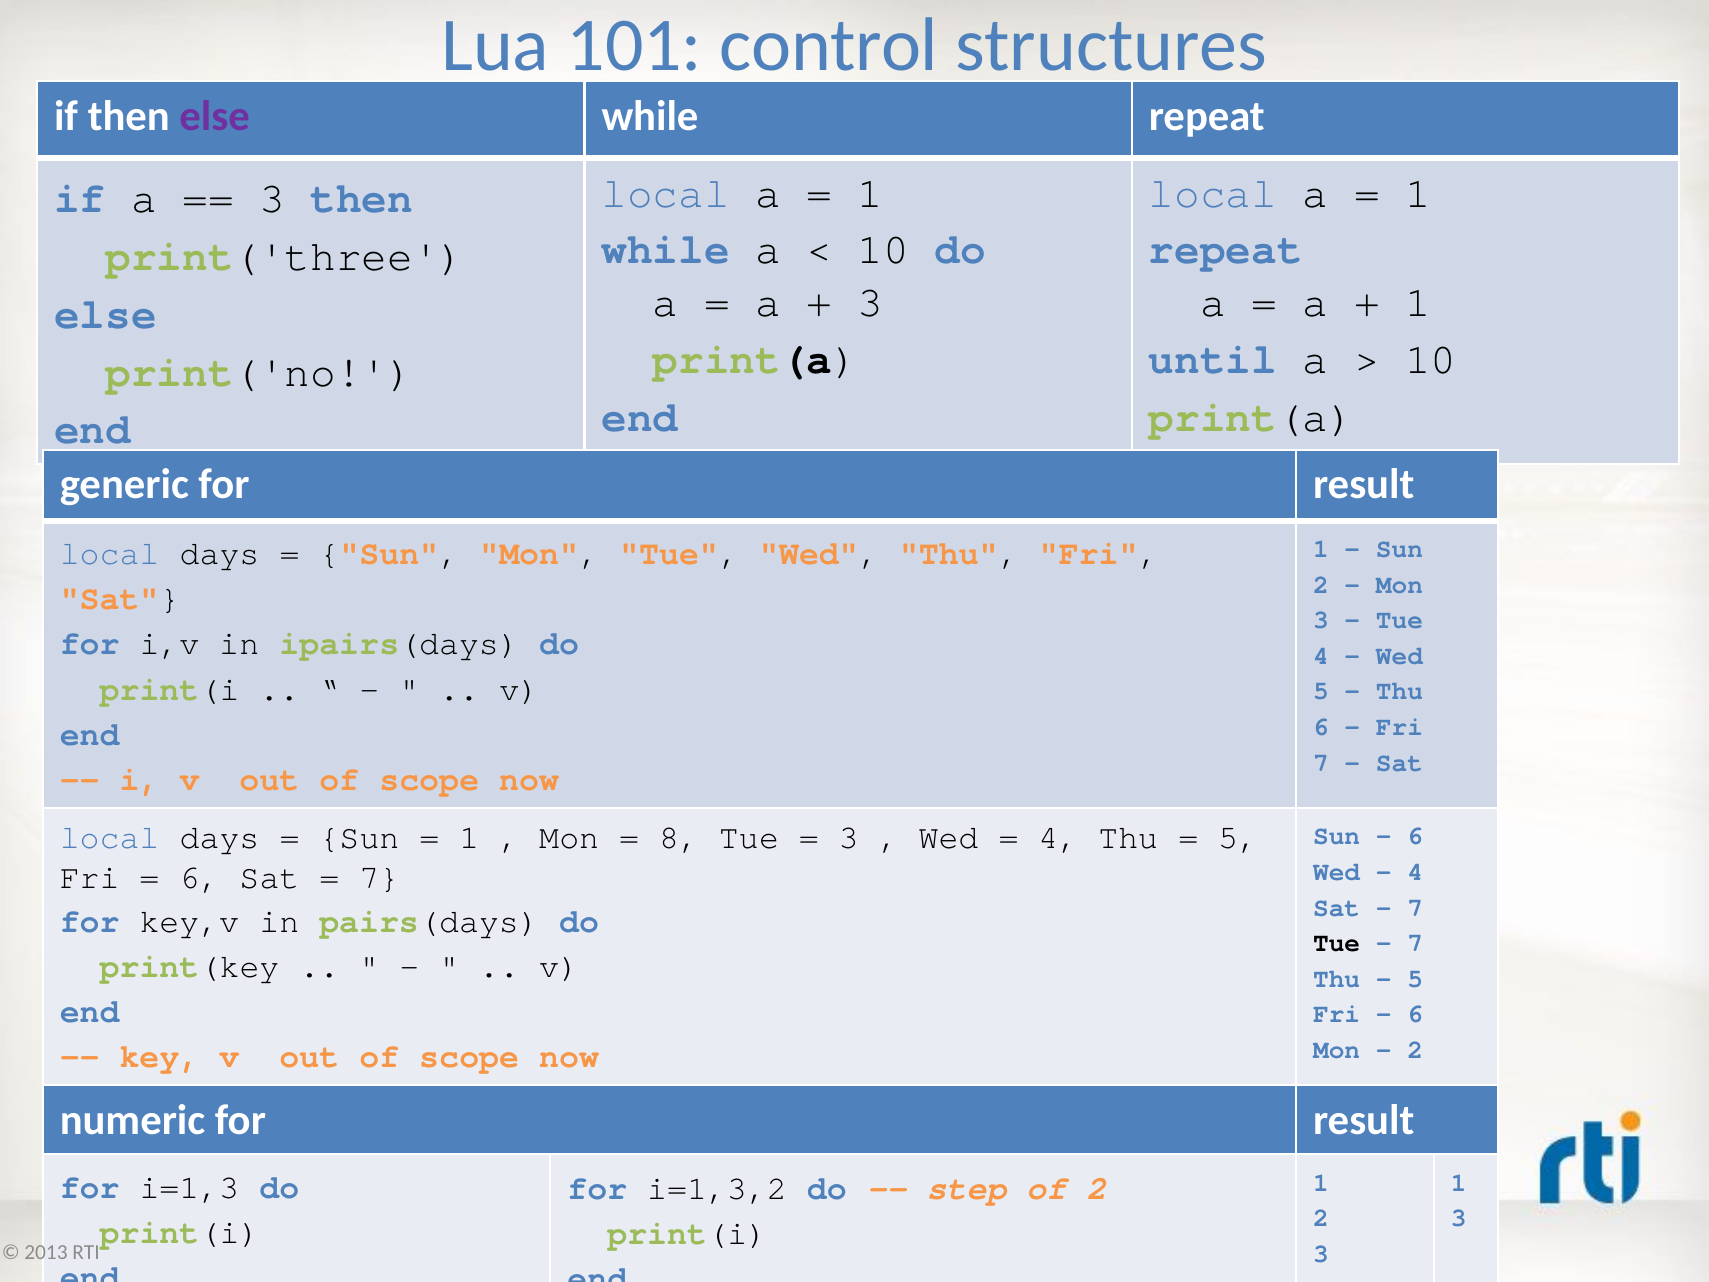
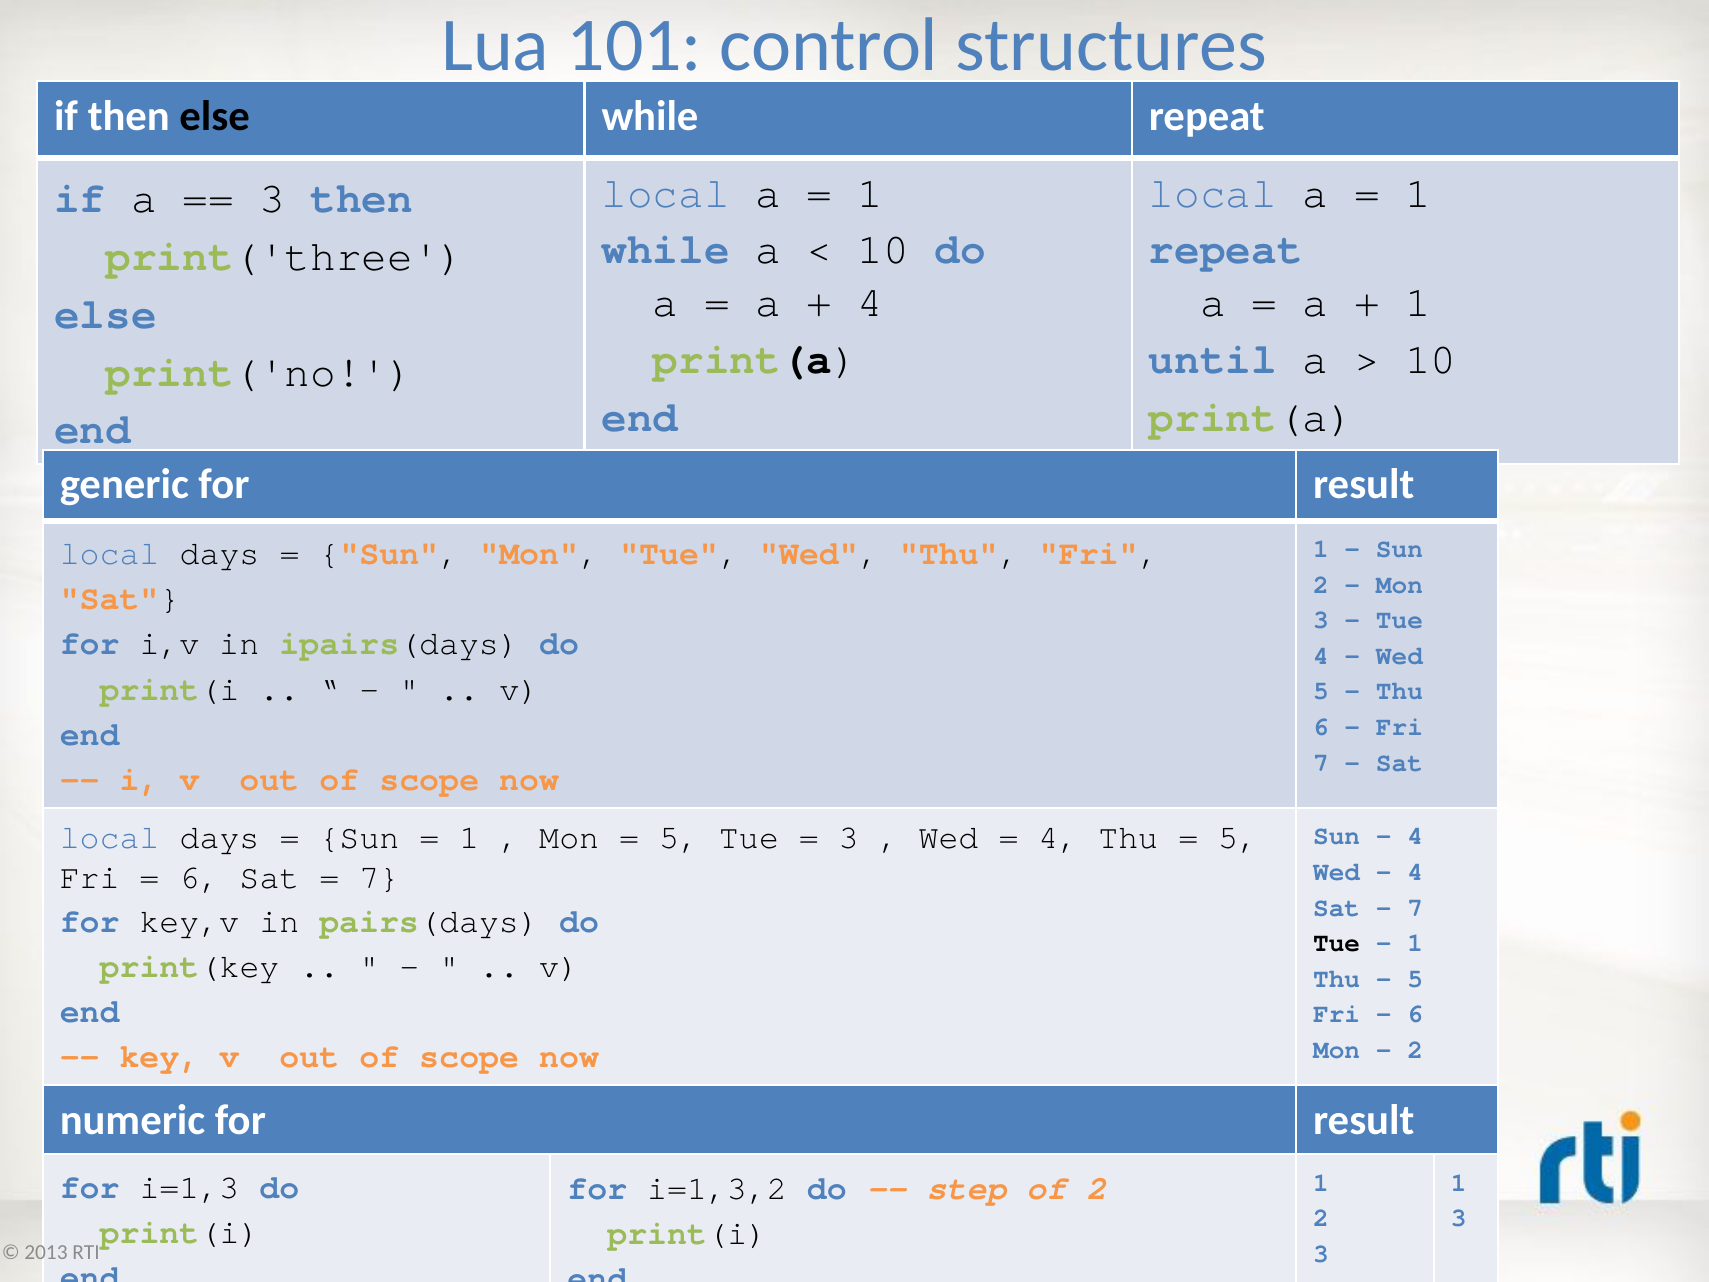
else colour: purple -> black (215, 116)
3: 3 -> 4 (871, 302)
8: 8 -> 5 (679, 837)
6: 6 -> 4 (1415, 836)
7: 7 -> 1 (1415, 943)
